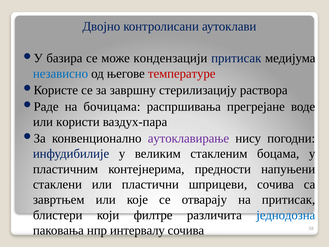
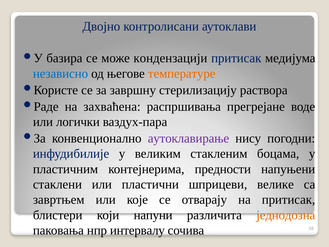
температуре colour: red -> orange (182, 74)
бочицама: бочицама -> захваћена (112, 106)
користи: користи -> логички (78, 122)
шприцеви сочива: сочива -> велике (275, 184)
филтре: филтре -> напуни (153, 215)
једнодозна colour: blue -> orange (286, 215)
